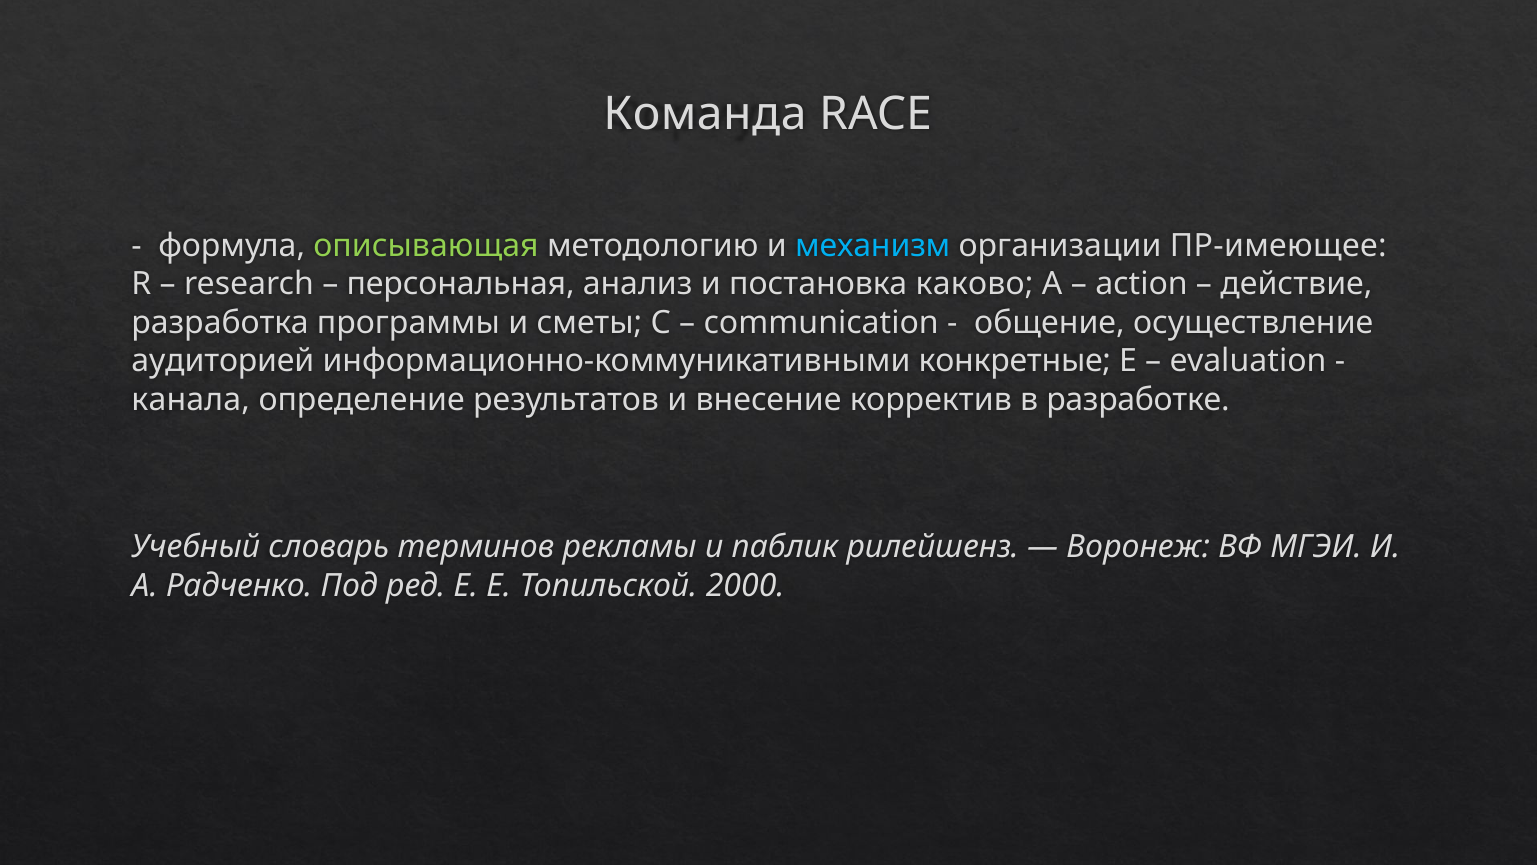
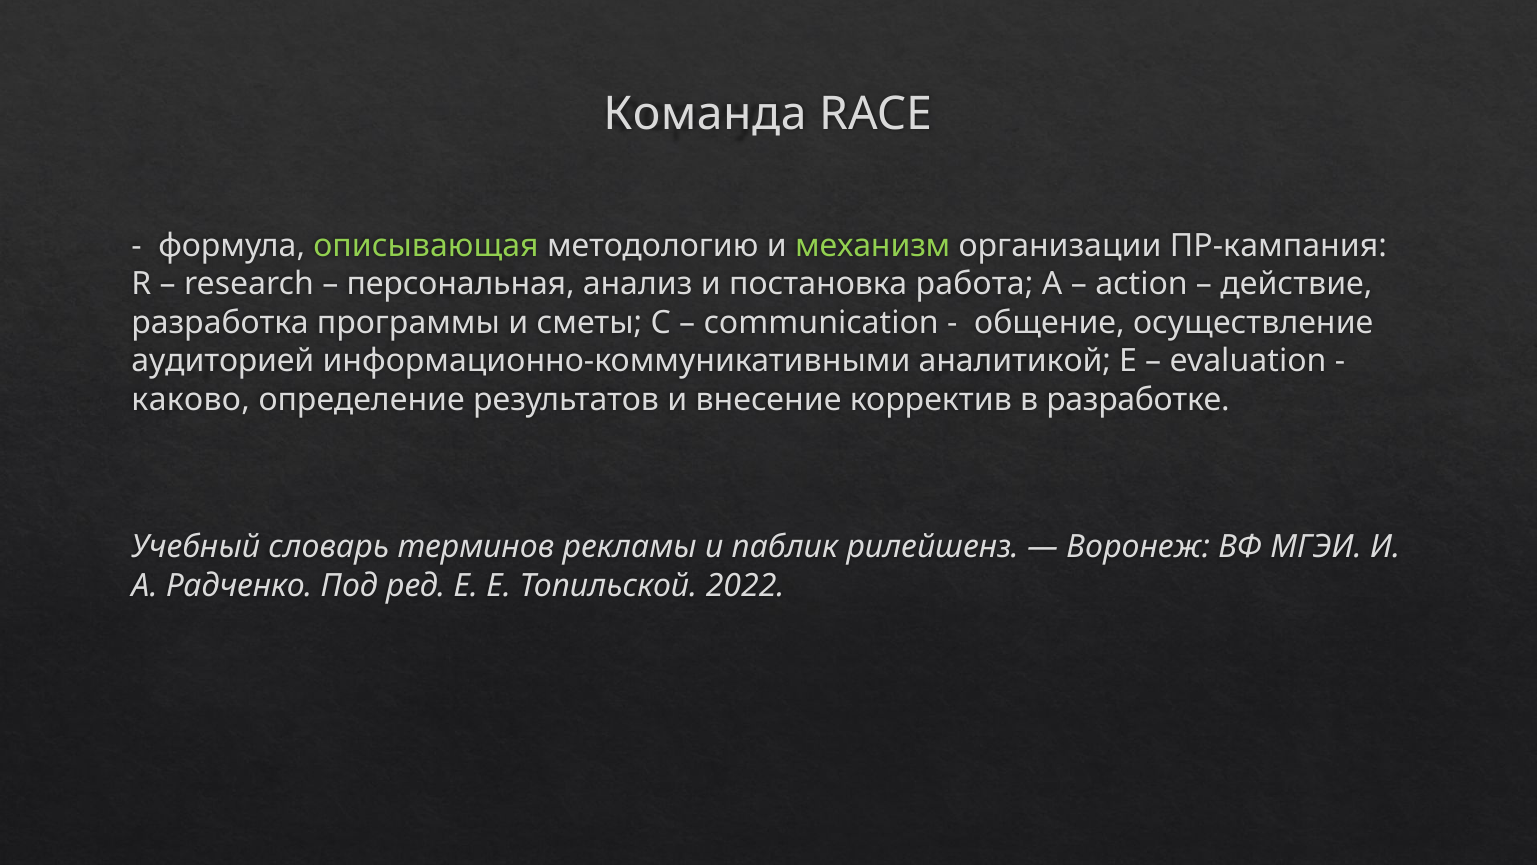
механизм colour: light blue -> light green (873, 246)
ПР-имеющее: ПР-имеющее -> ПР-кампания (1278, 246)
каково: каково -> работа (975, 284)
конкретные: конкретные -> аналитикой (1015, 361)
канала: канала -> каково (191, 399)
2000: 2000 -> 2022 (745, 585)
